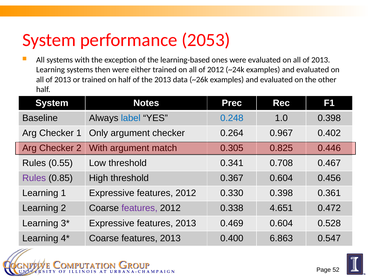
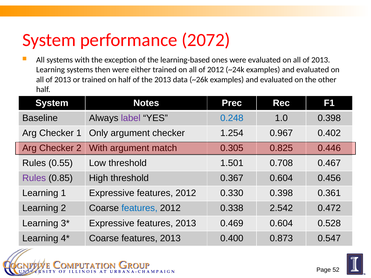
2053: 2053 -> 2072 (206, 40)
label colour: blue -> purple (131, 118)
0.264: 0.264 -> 1.254 (232, 133)
0.341: 0.341 -> 1.501 (232, 163)
features colour: purple -> blue (139, 208)
4.651: 4.651 -> 2.542 (281, 208)
6.863: 6.863 -> 0.873 (281, 238)
